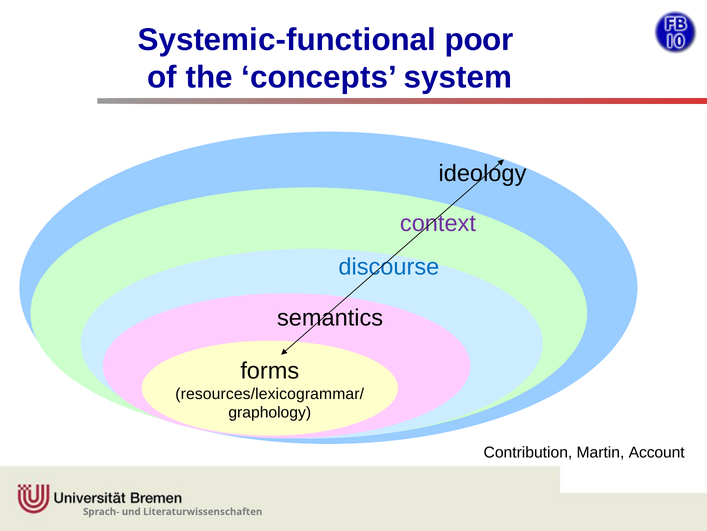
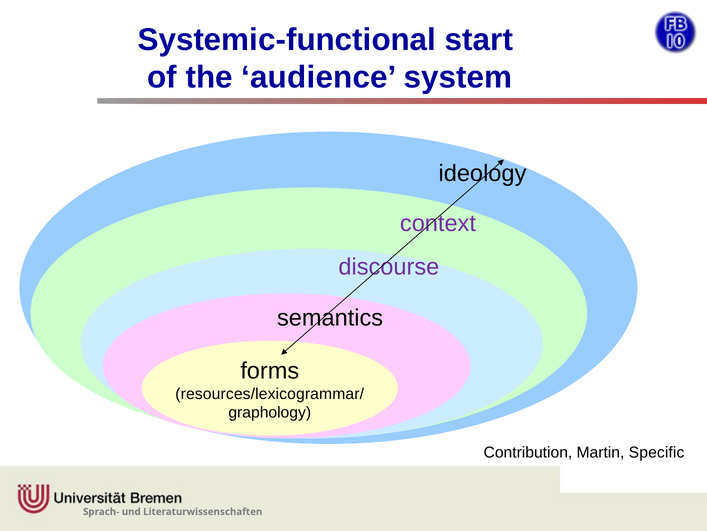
poor: poor -> start (479, 40)
concepts: concepts -> audience (319, 77)
discourse colour: blue -> purple (389, 267)
Account: Account -> Specific (657, 452)
